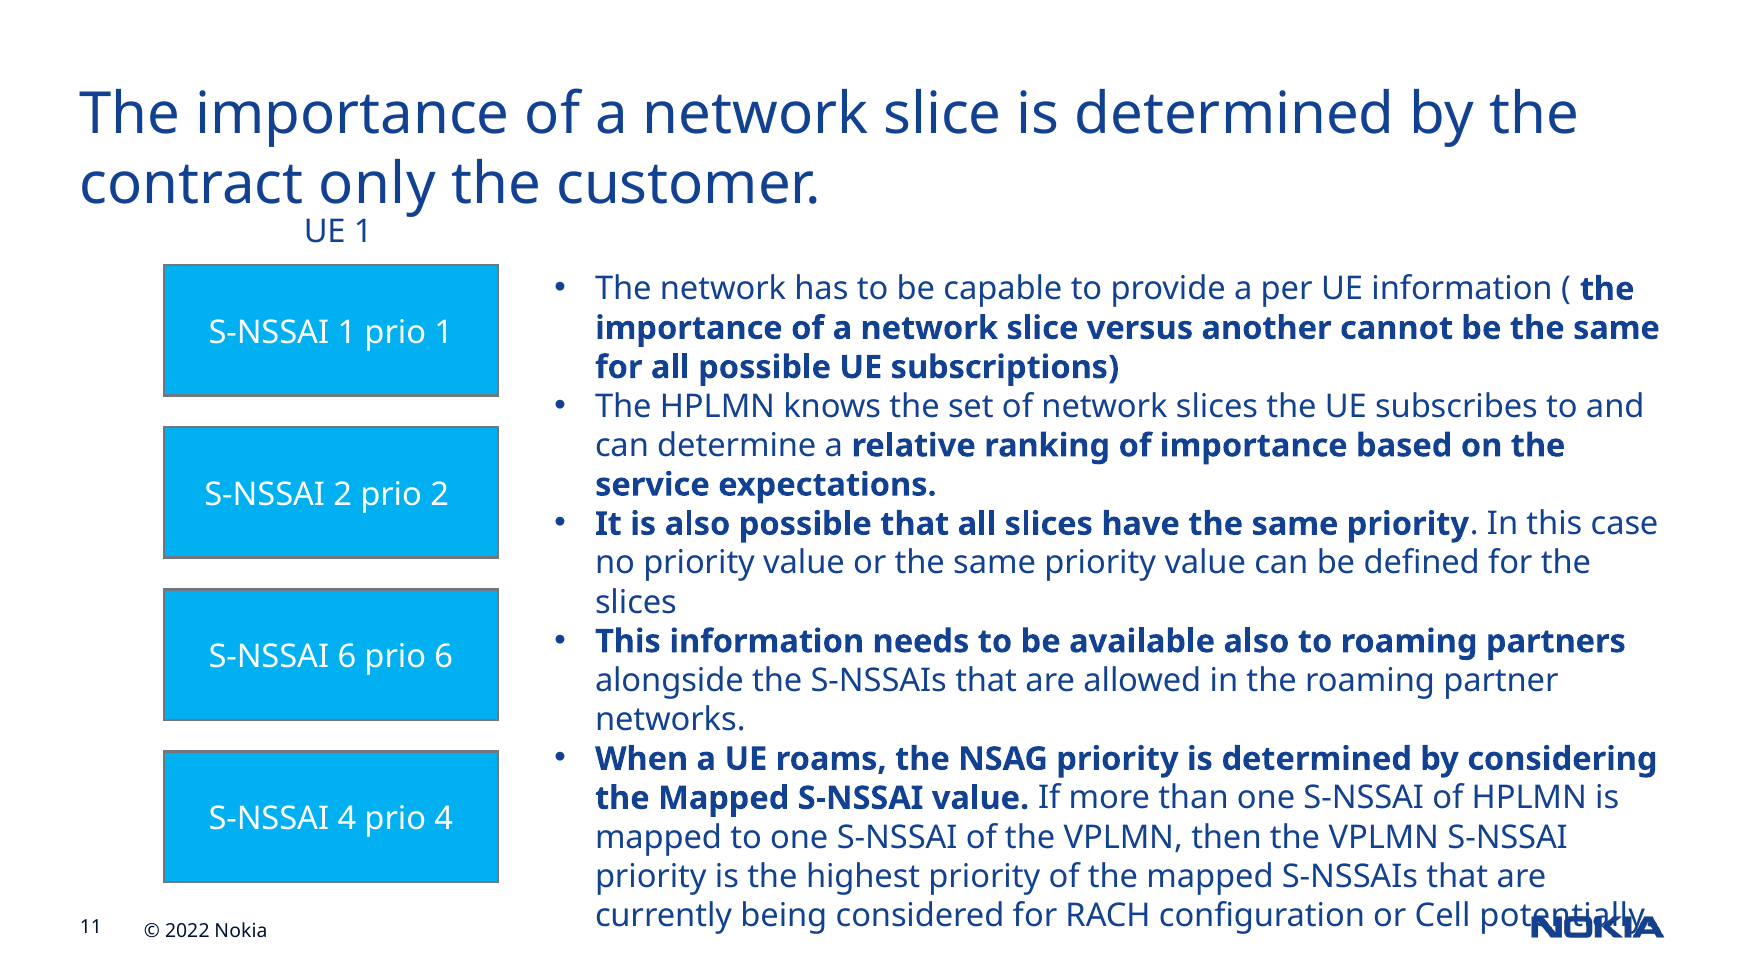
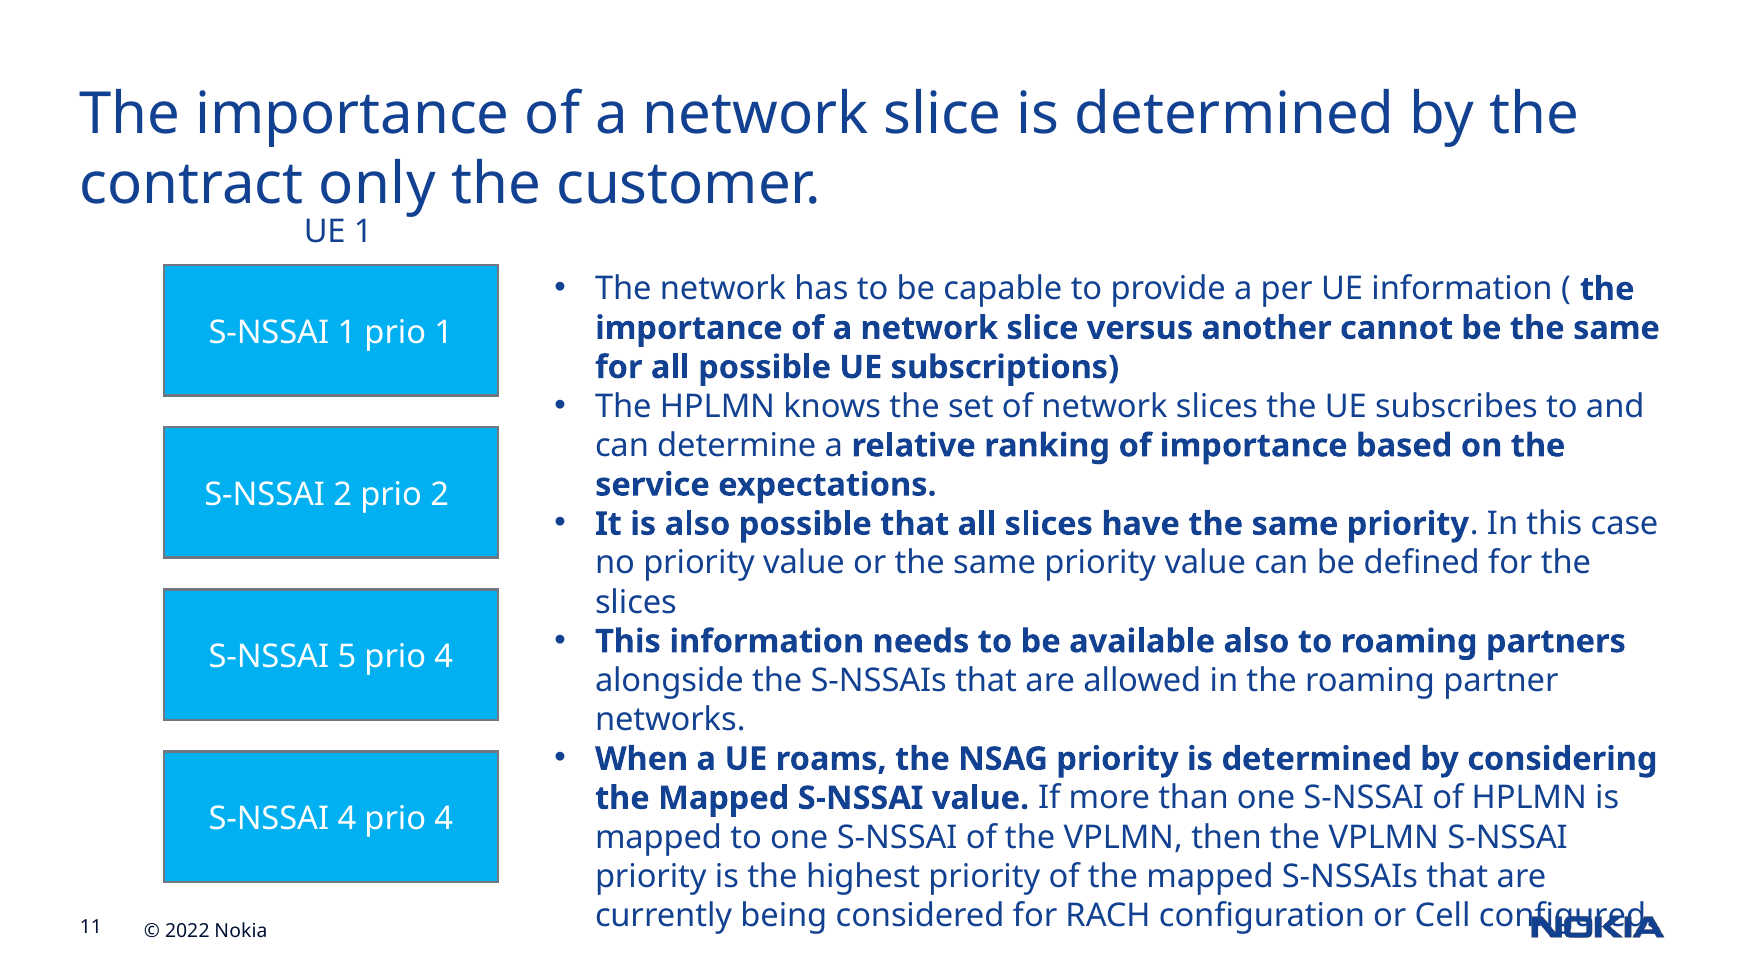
S-NSSAI 6: 6 -> 5 (347, 657)
6: 6 -> 4 (444, 657)
potentially: potentially -> configured (1567, 916)
